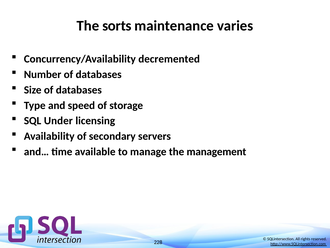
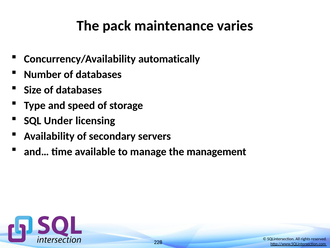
sorts: sorts -> pack (117, 26)
decremented: decremented -> automatically (169, 59)
